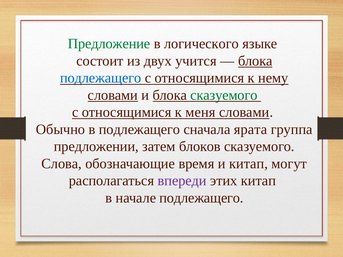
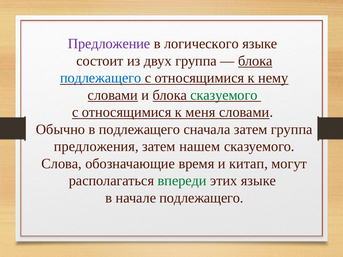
Предложение colour: green -> purple (109, 44)
двух учится: учится -> группа (196, 61)
сначала ярата: ярата -> затем (251, 130)
предложении: предложении -> предложения (96, 147)
блоков: блоков -> нашем (200, 147)
впереди colour: purple -> green (182, 181)
этих китап: китап -> языке (258, 181)
